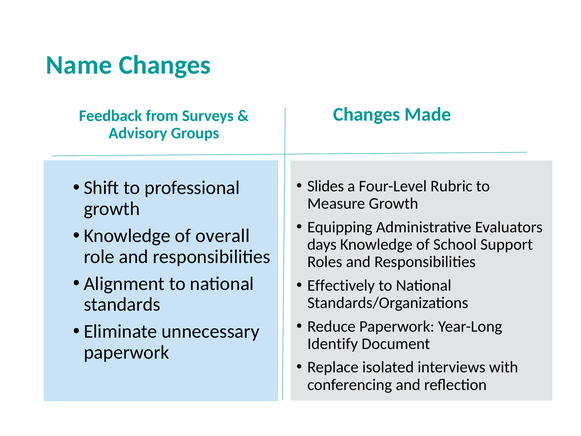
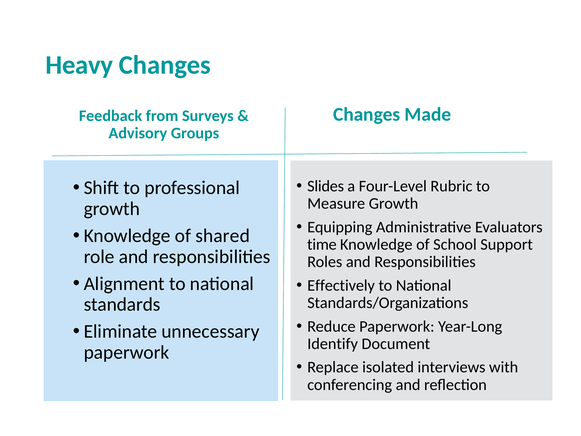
Name: Name -> Heavy (79, 65)
overall: overall -> shared (223, 236)
days: days -> time (322, 244)
